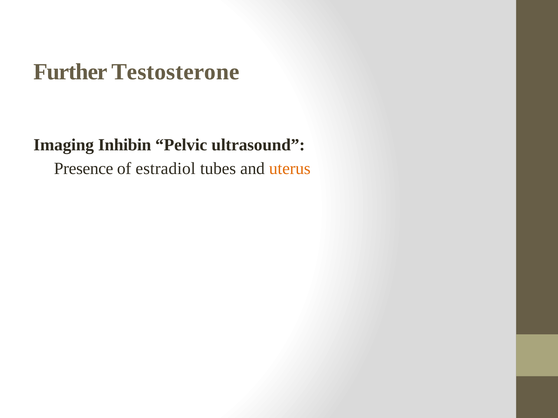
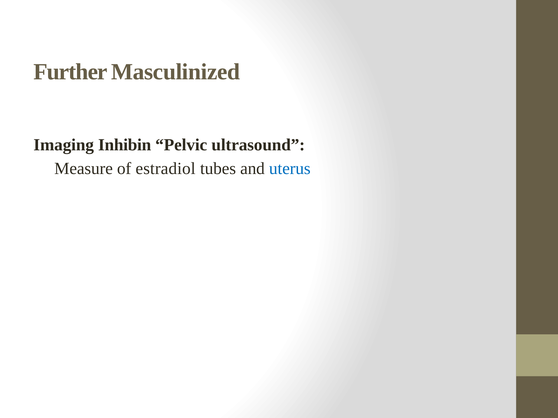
Testosterone: Testosterone -> Masculinized (176, 72)
Presence: Presence -> Measure (84, 169)
uterus colour: orange -> blue (290, 169)
